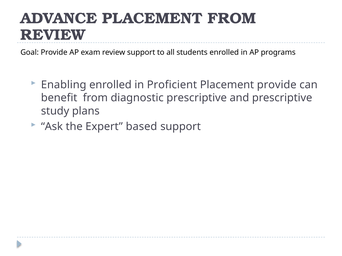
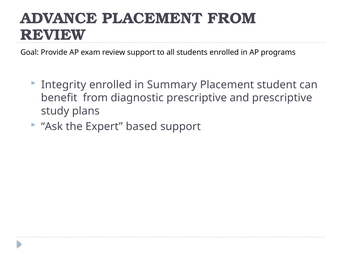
Enabling: Enabling -> Integrity (64, 85)
Proficient: Proficient -> Summary (172, 85)
Placement provide: provide -> student (277, 85)
